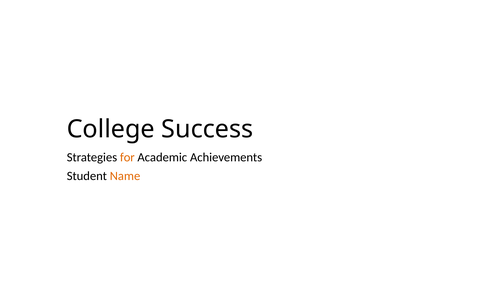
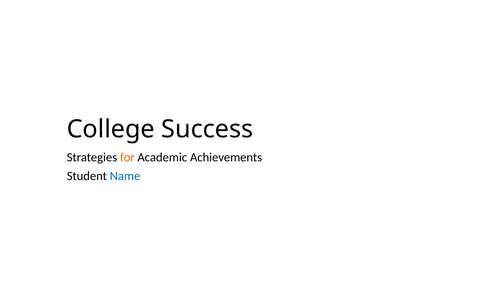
Name colour: orange -> blue (125, 176)
